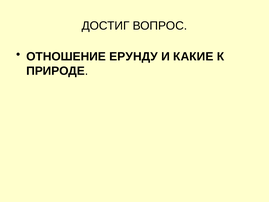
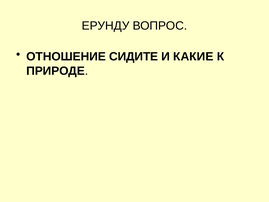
ДОСТИГ: ДОСТИГ -> ЕРУНДУ (106, 26)
ЕРУНДУ: ЕРУНДУ -> СИДИТЕ (134, 56)
